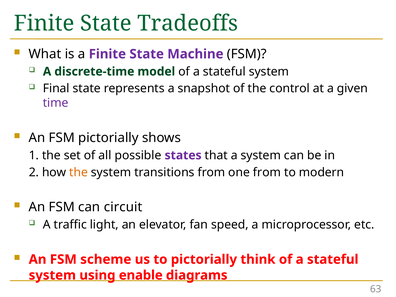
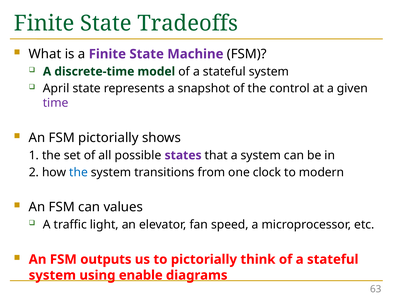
Final: Final -> April (56, 88)
the colour: orange -> blue (79, 172)
one from: from -> clock (267, 172)
circuit: circuit -> values (123, 207)
scheme: scheme -> outputs (106, 259)
